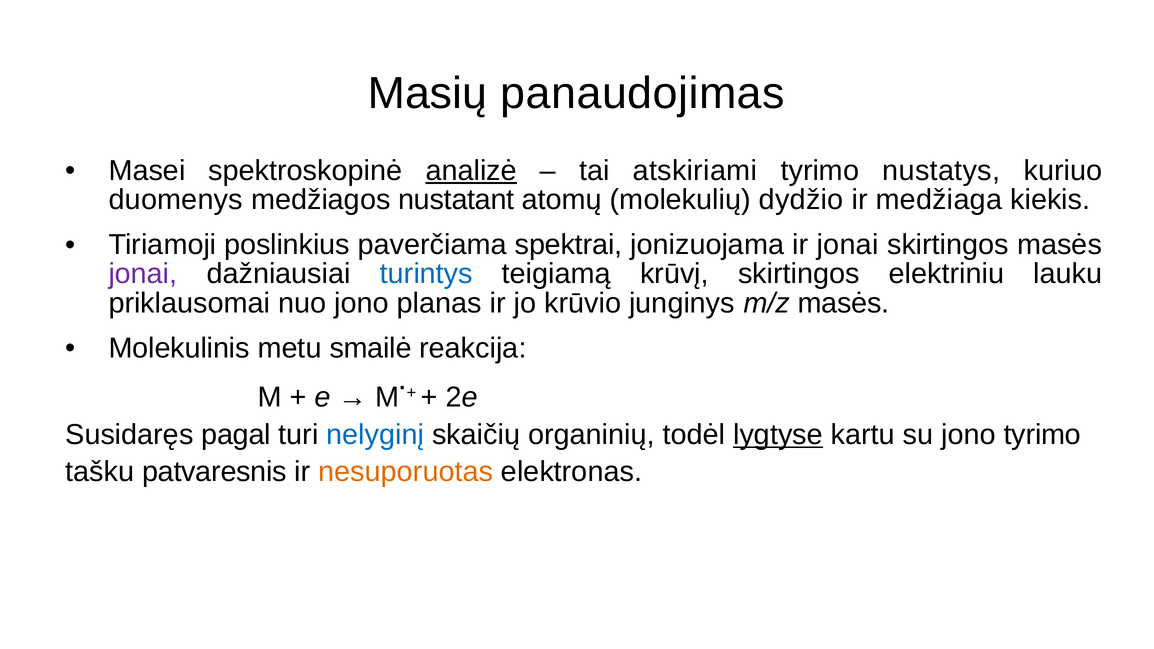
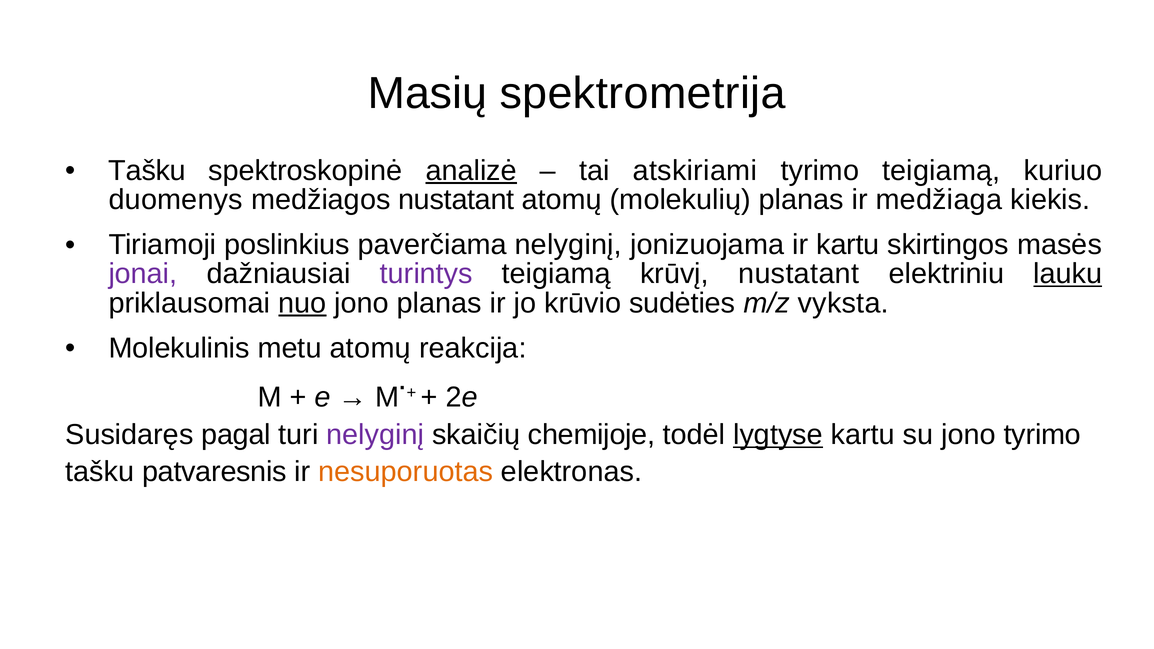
panaudojimas: panaudojimas -> spektrometrija (643, 93)
Masei: Masei -> Tašku (147, 171)
tyrimo nustatys: nustatys -> teigiamą (941, 171)
molekulių dydžio: dydžio -> planas (801, 200)
paverčiama spektrai: spektrai -> nelyginį (568, 245)
ir jonai: jonai -> kartu (848, 245)
turintys colour: blue -> purple (426, 274)
krūvį skirtingos: skirtingos -> nustatant (799, 274)
lauku underline: none -> present (1068, 274)
nuo underline: none -> present (302, 303)
junginys: junginys -> sudėties (682, 303)
m/z masės: masės -> vyksta (843, 303)
metu smailė: smailė -> atomų (370, 348)
nelyginį colour: blue -> purple (375, 435)
organinių: organinių -> chemijoje (592, 435)
